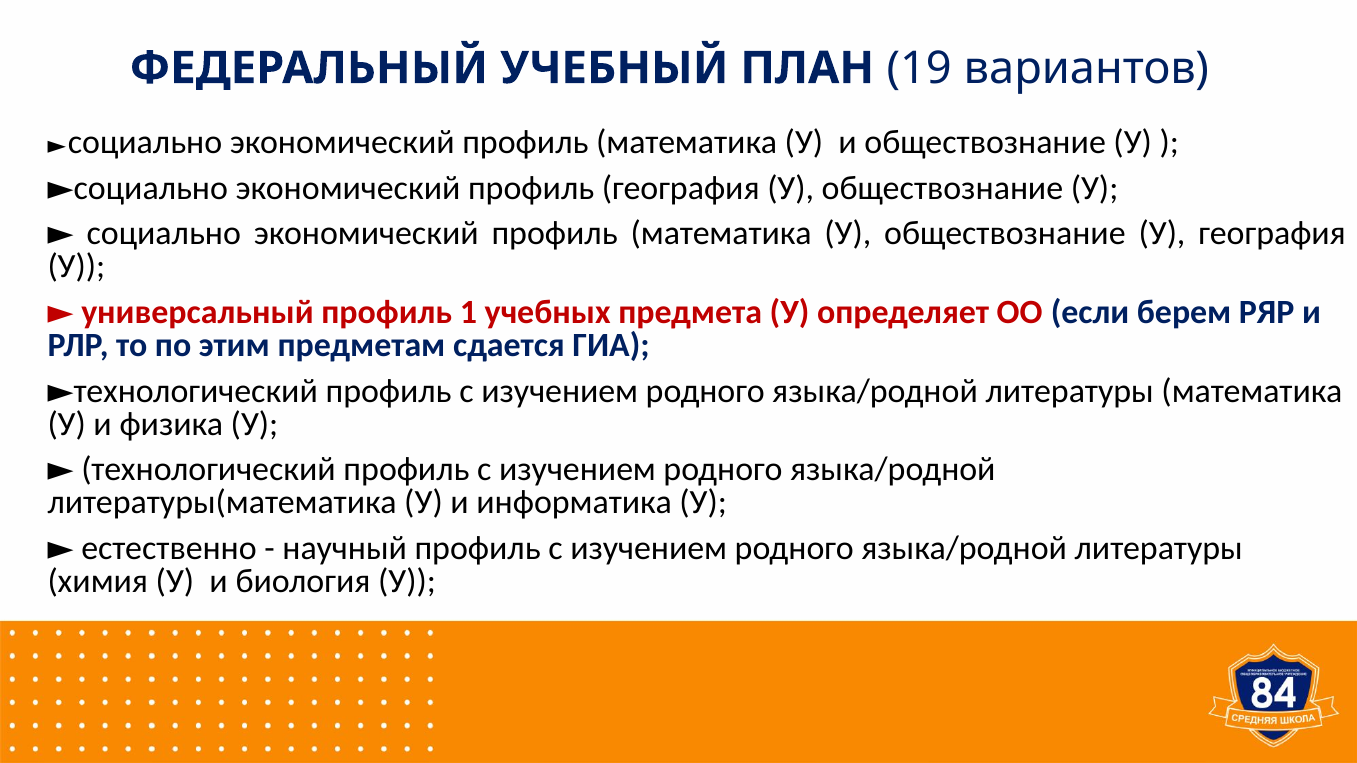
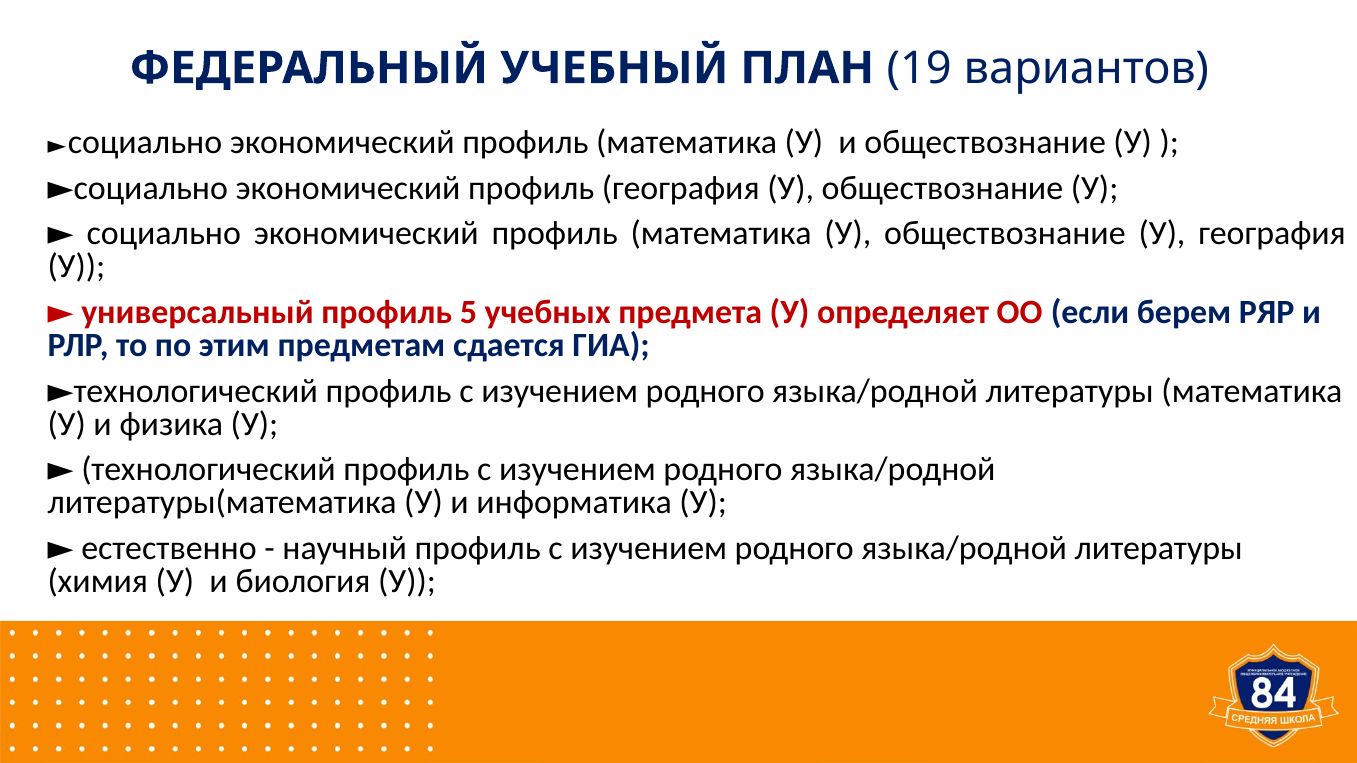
1: 1 -> 5 (468, 312)
